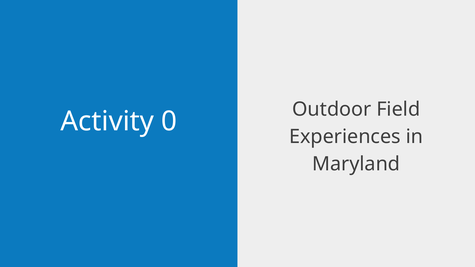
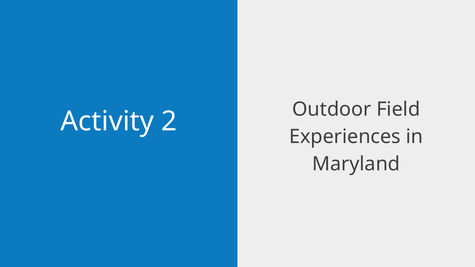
0: 0 -> 2 (169, 122)
